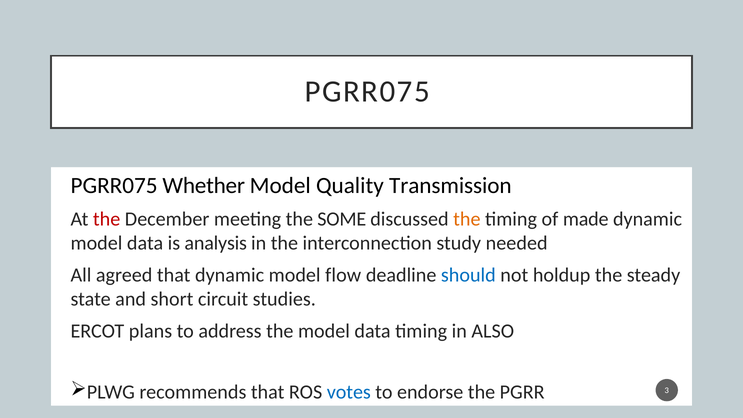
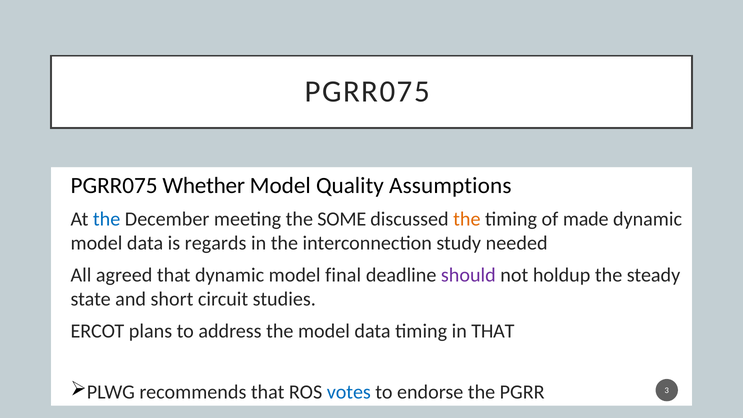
Transmission: Transmission -> Assumptions (450, 186)
the colour: red -> blue (107, 219)
analysis: analysis -> regards (216, 243)
flow: flow -> final (343, 275)
should colour: blue -> purple (468, 275)
in ALSO: ALSO -> THAT (493, 331)
